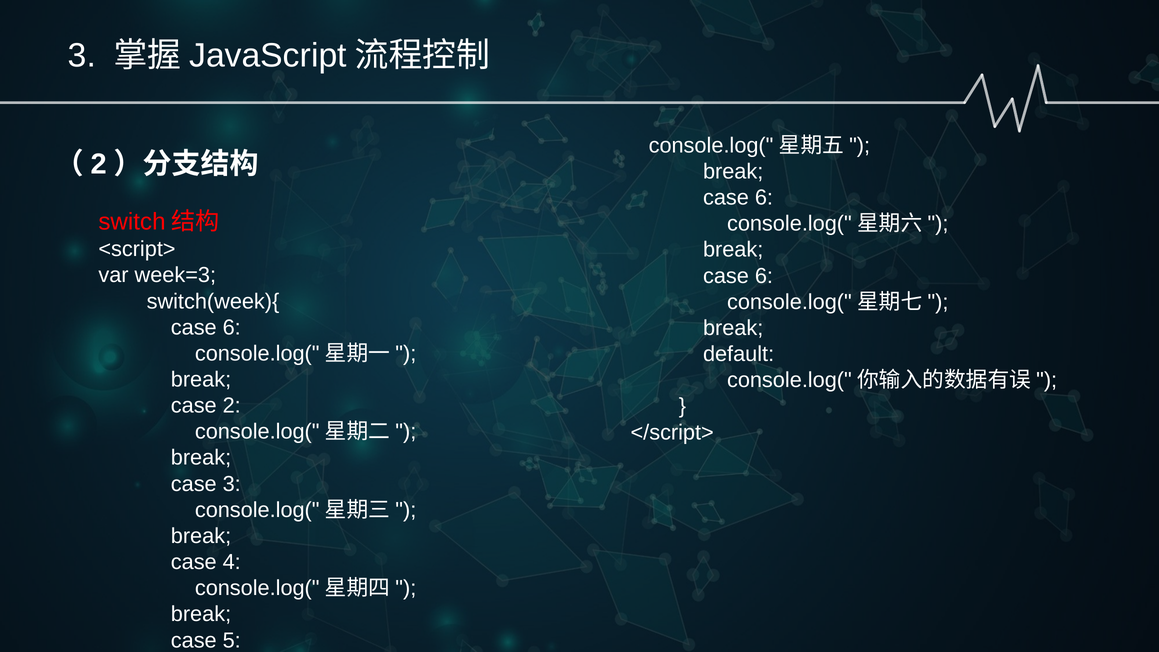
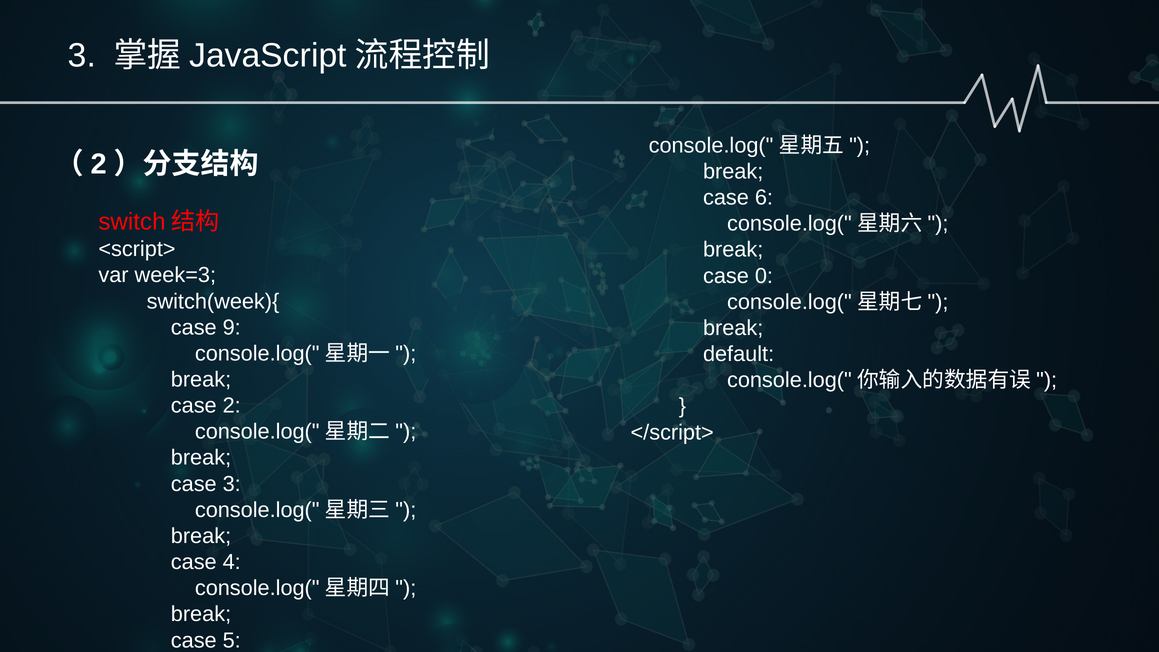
6: 6 -> 0 (764, 276)
6: 6 -> 9 (232, 327)
